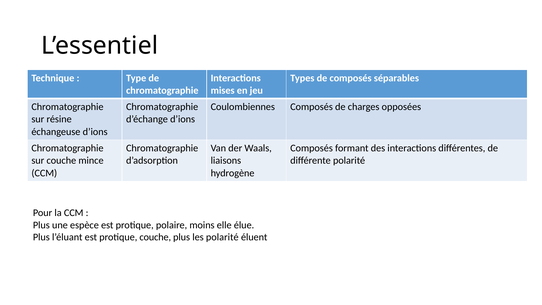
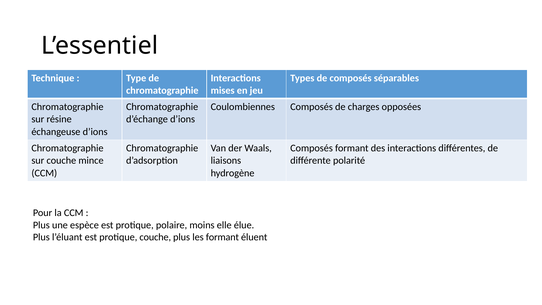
les polarité: polarité -> formant (222, 237)
